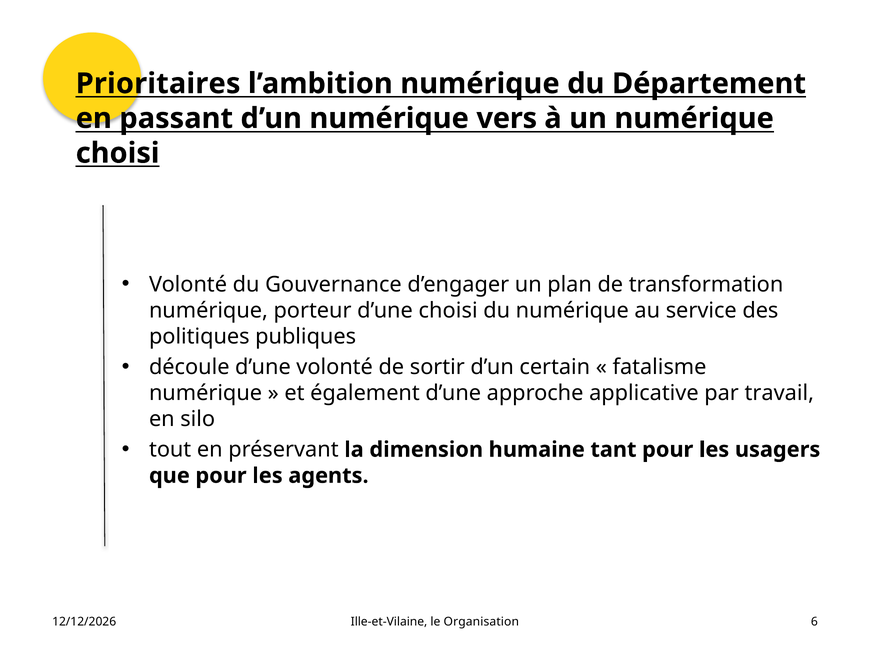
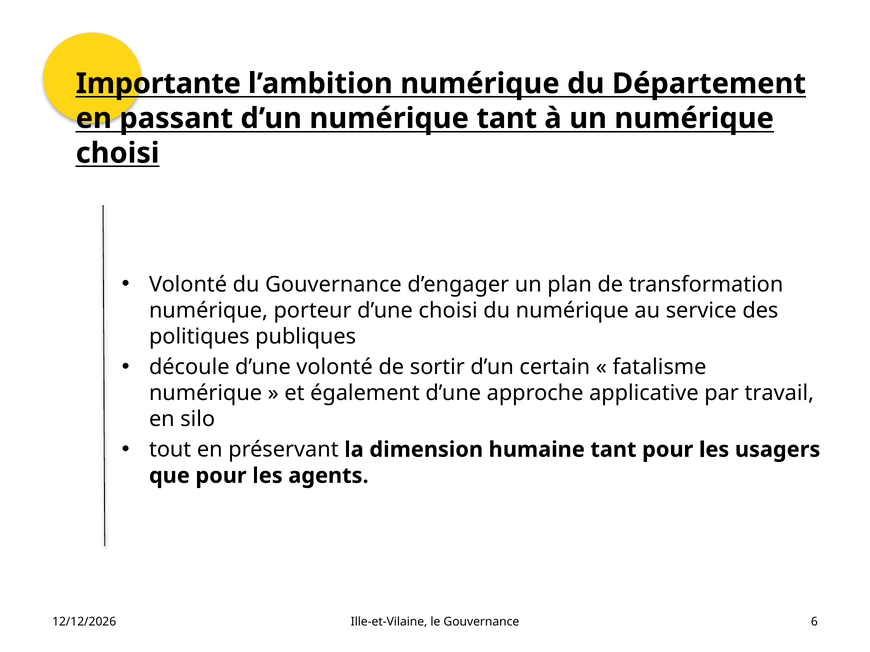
Prioritaires: Prioritaires -> Importante (158, 84)
numérique vers: vers -> tant (507, 118)
le Organisation: Organisation -> Gouvernance (481, 622)
